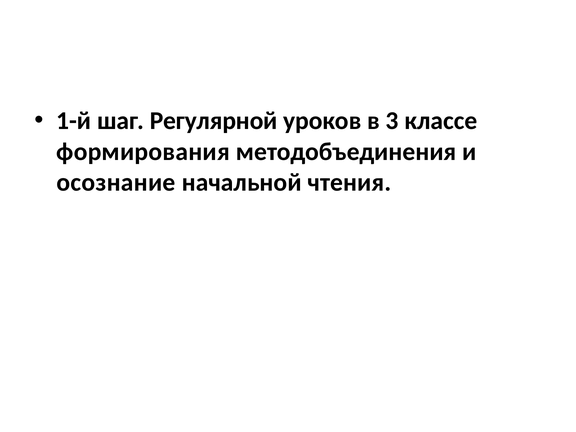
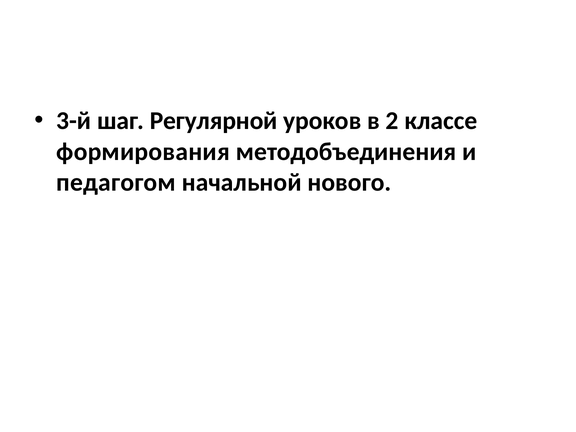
1-й: 1-й -> 3-й (74, 121)
3: 3 -> 2 (392, 121)
осознание: осознание -> педагогом (116, 182)
чтения: чтения -> нового (349, 182)
